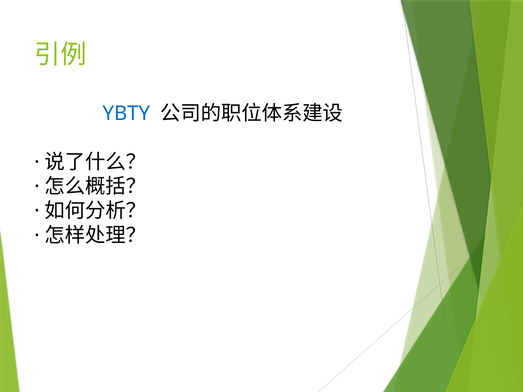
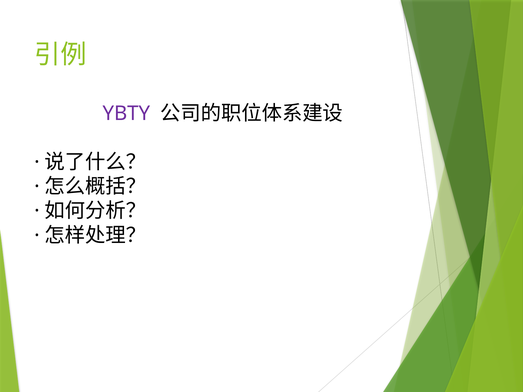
YBTY colour: blue -> purple (126, 113)
